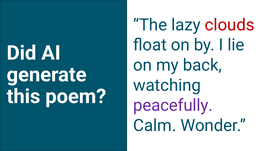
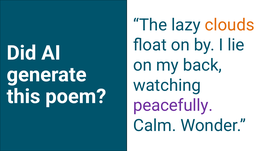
clouds colour: red -> orange (230, 25)
